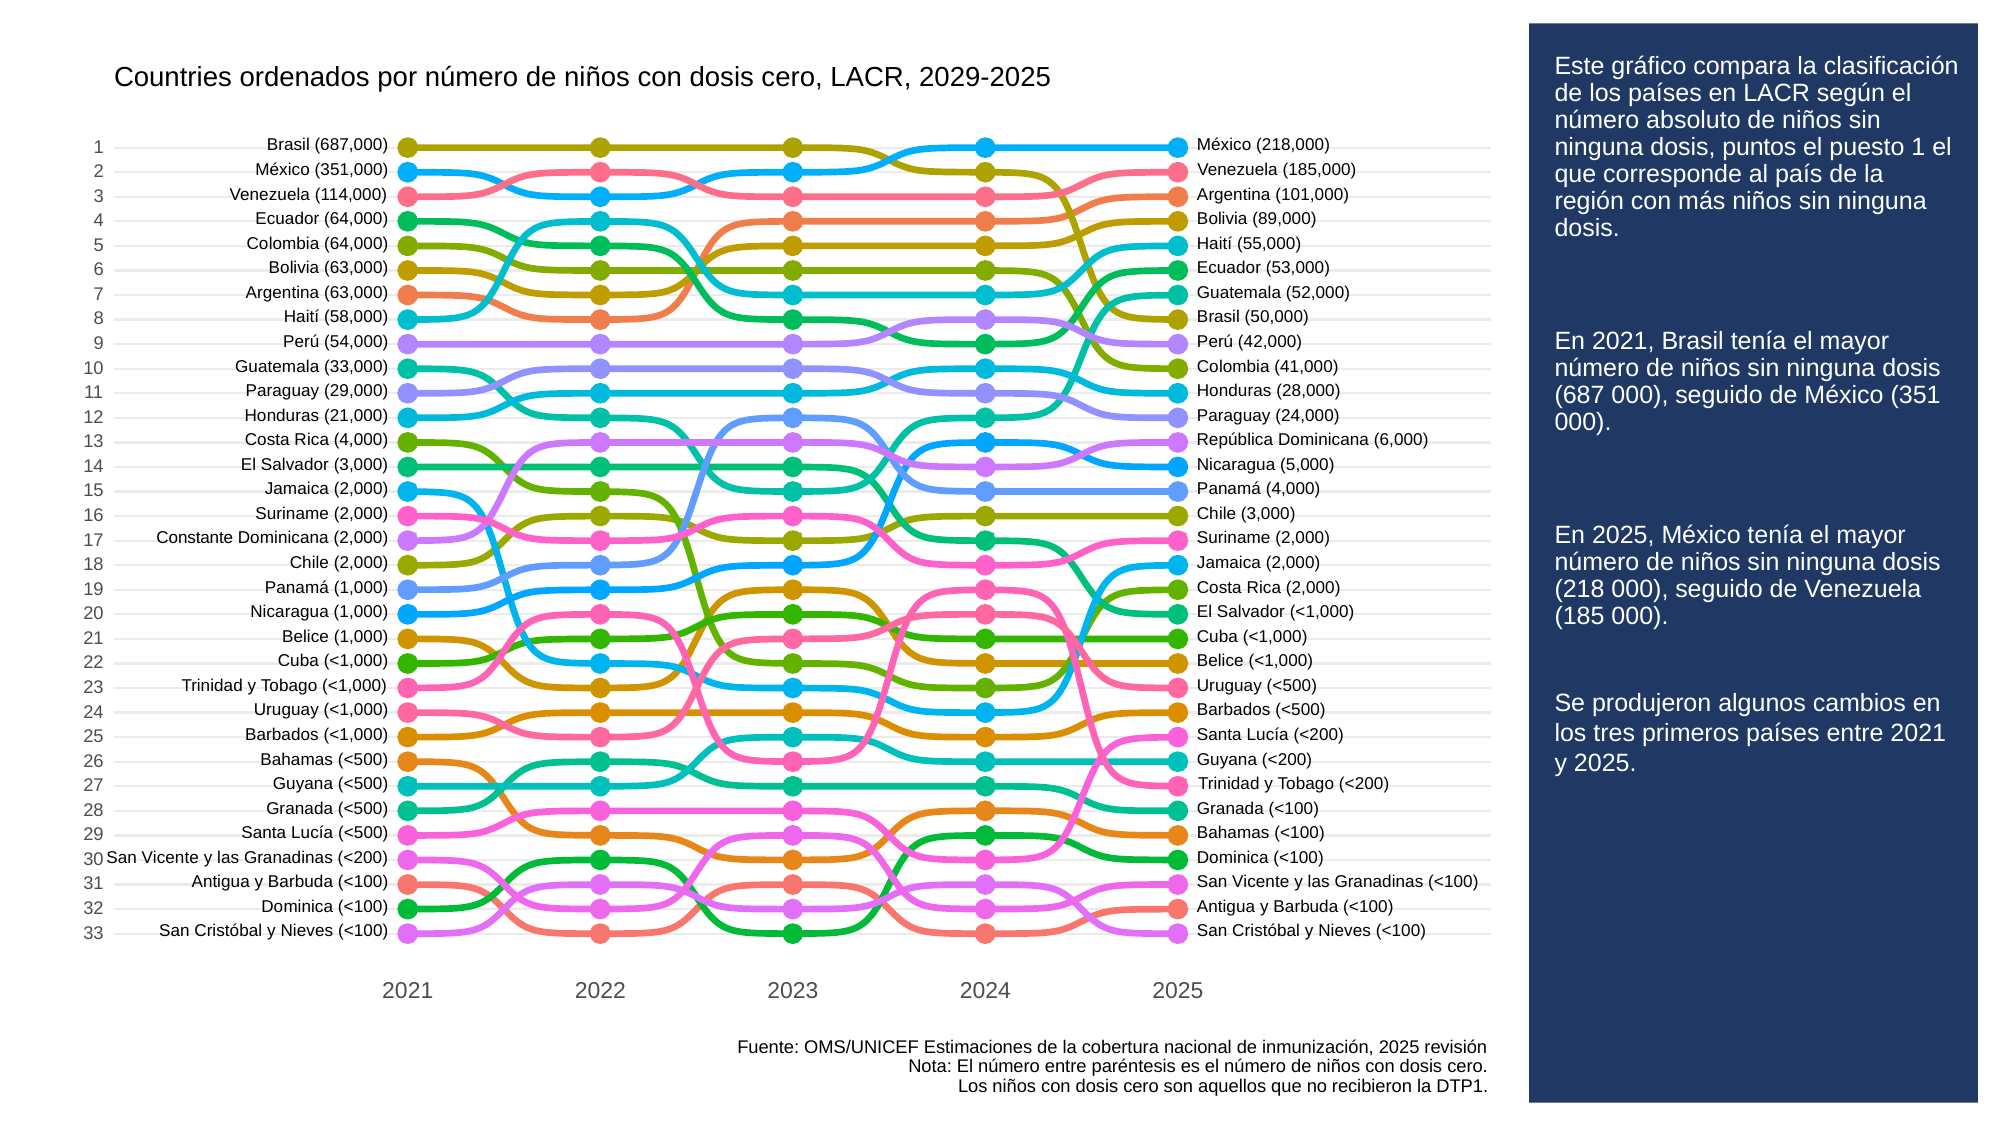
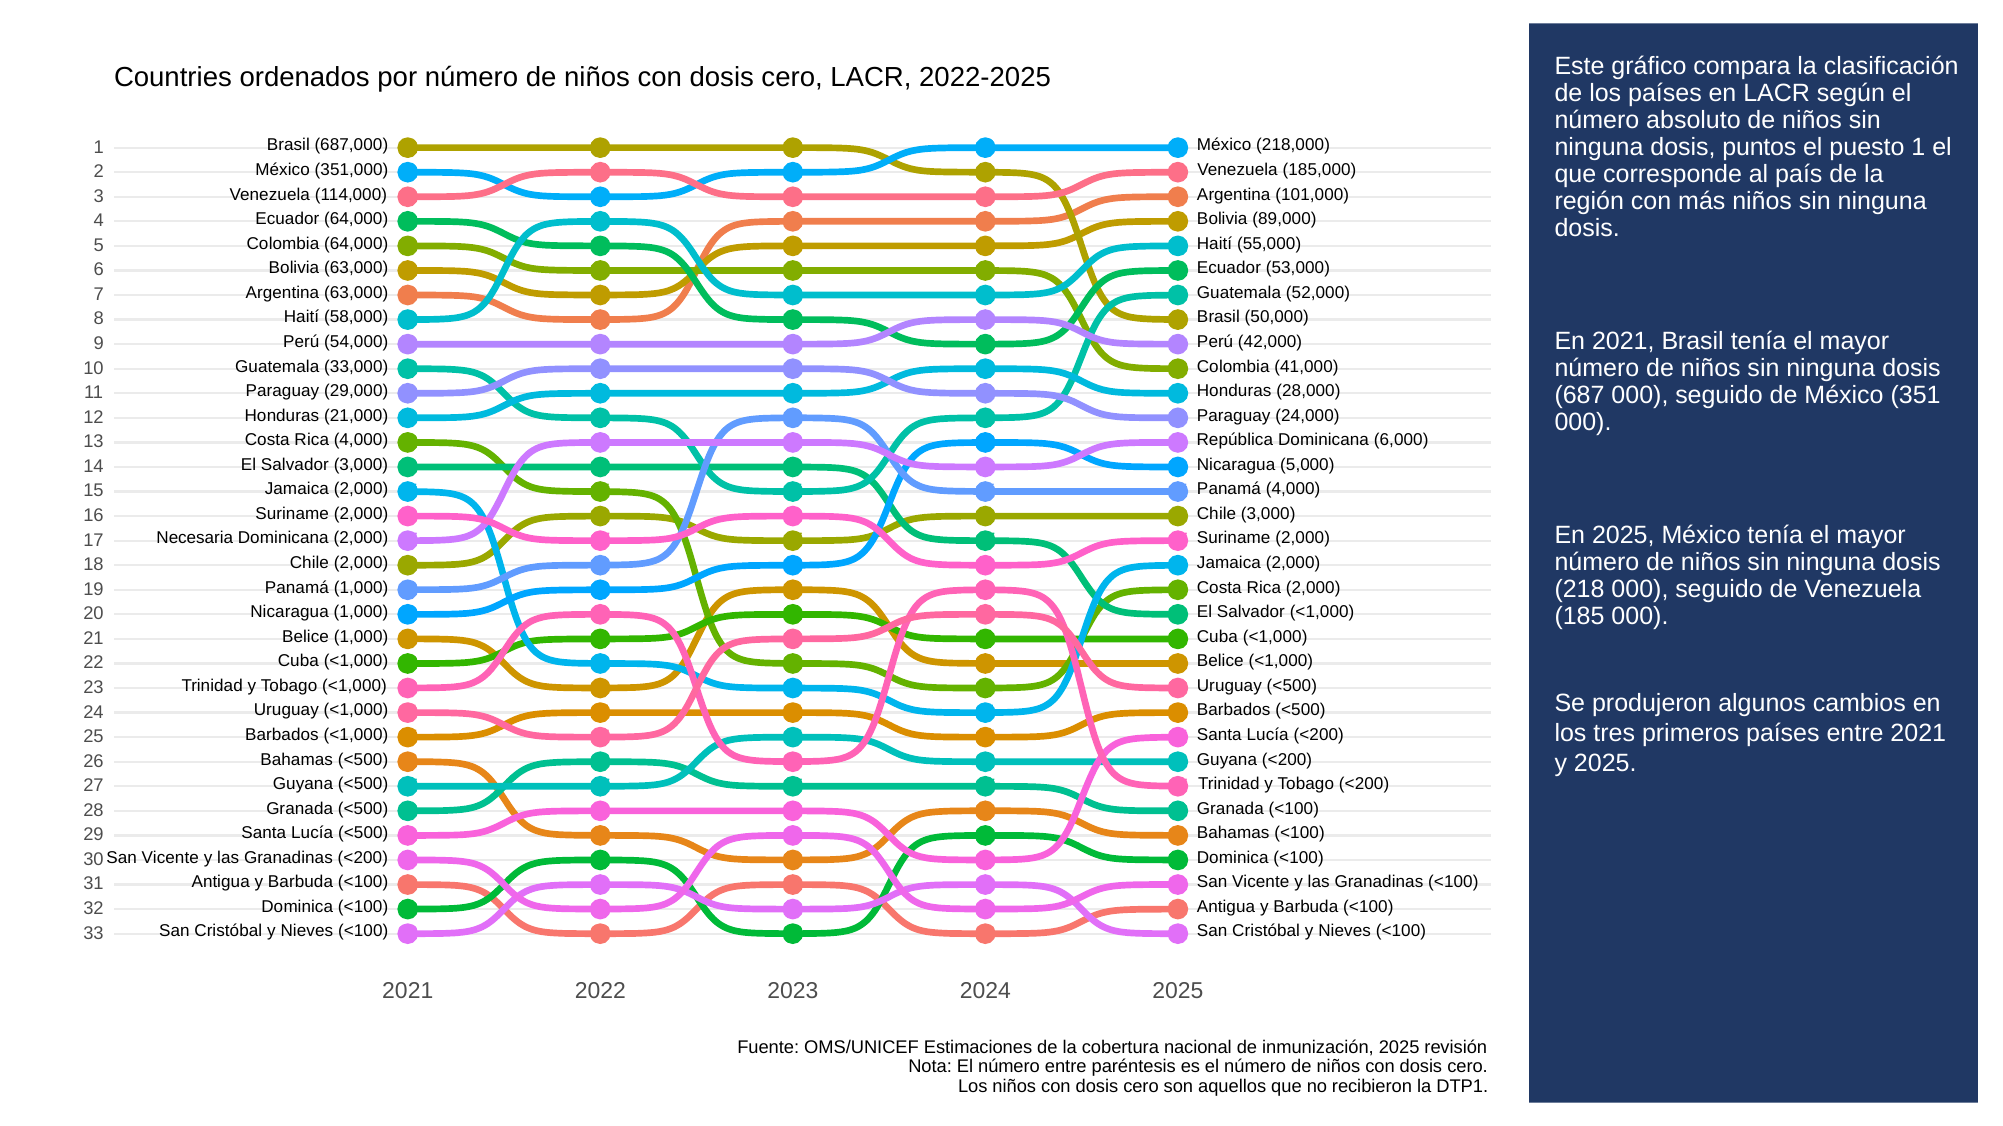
2029-2025: 2029-2025 -> 2022-2025 (985, 78)
Constante: Constante -> Necesaria (195, 539)
